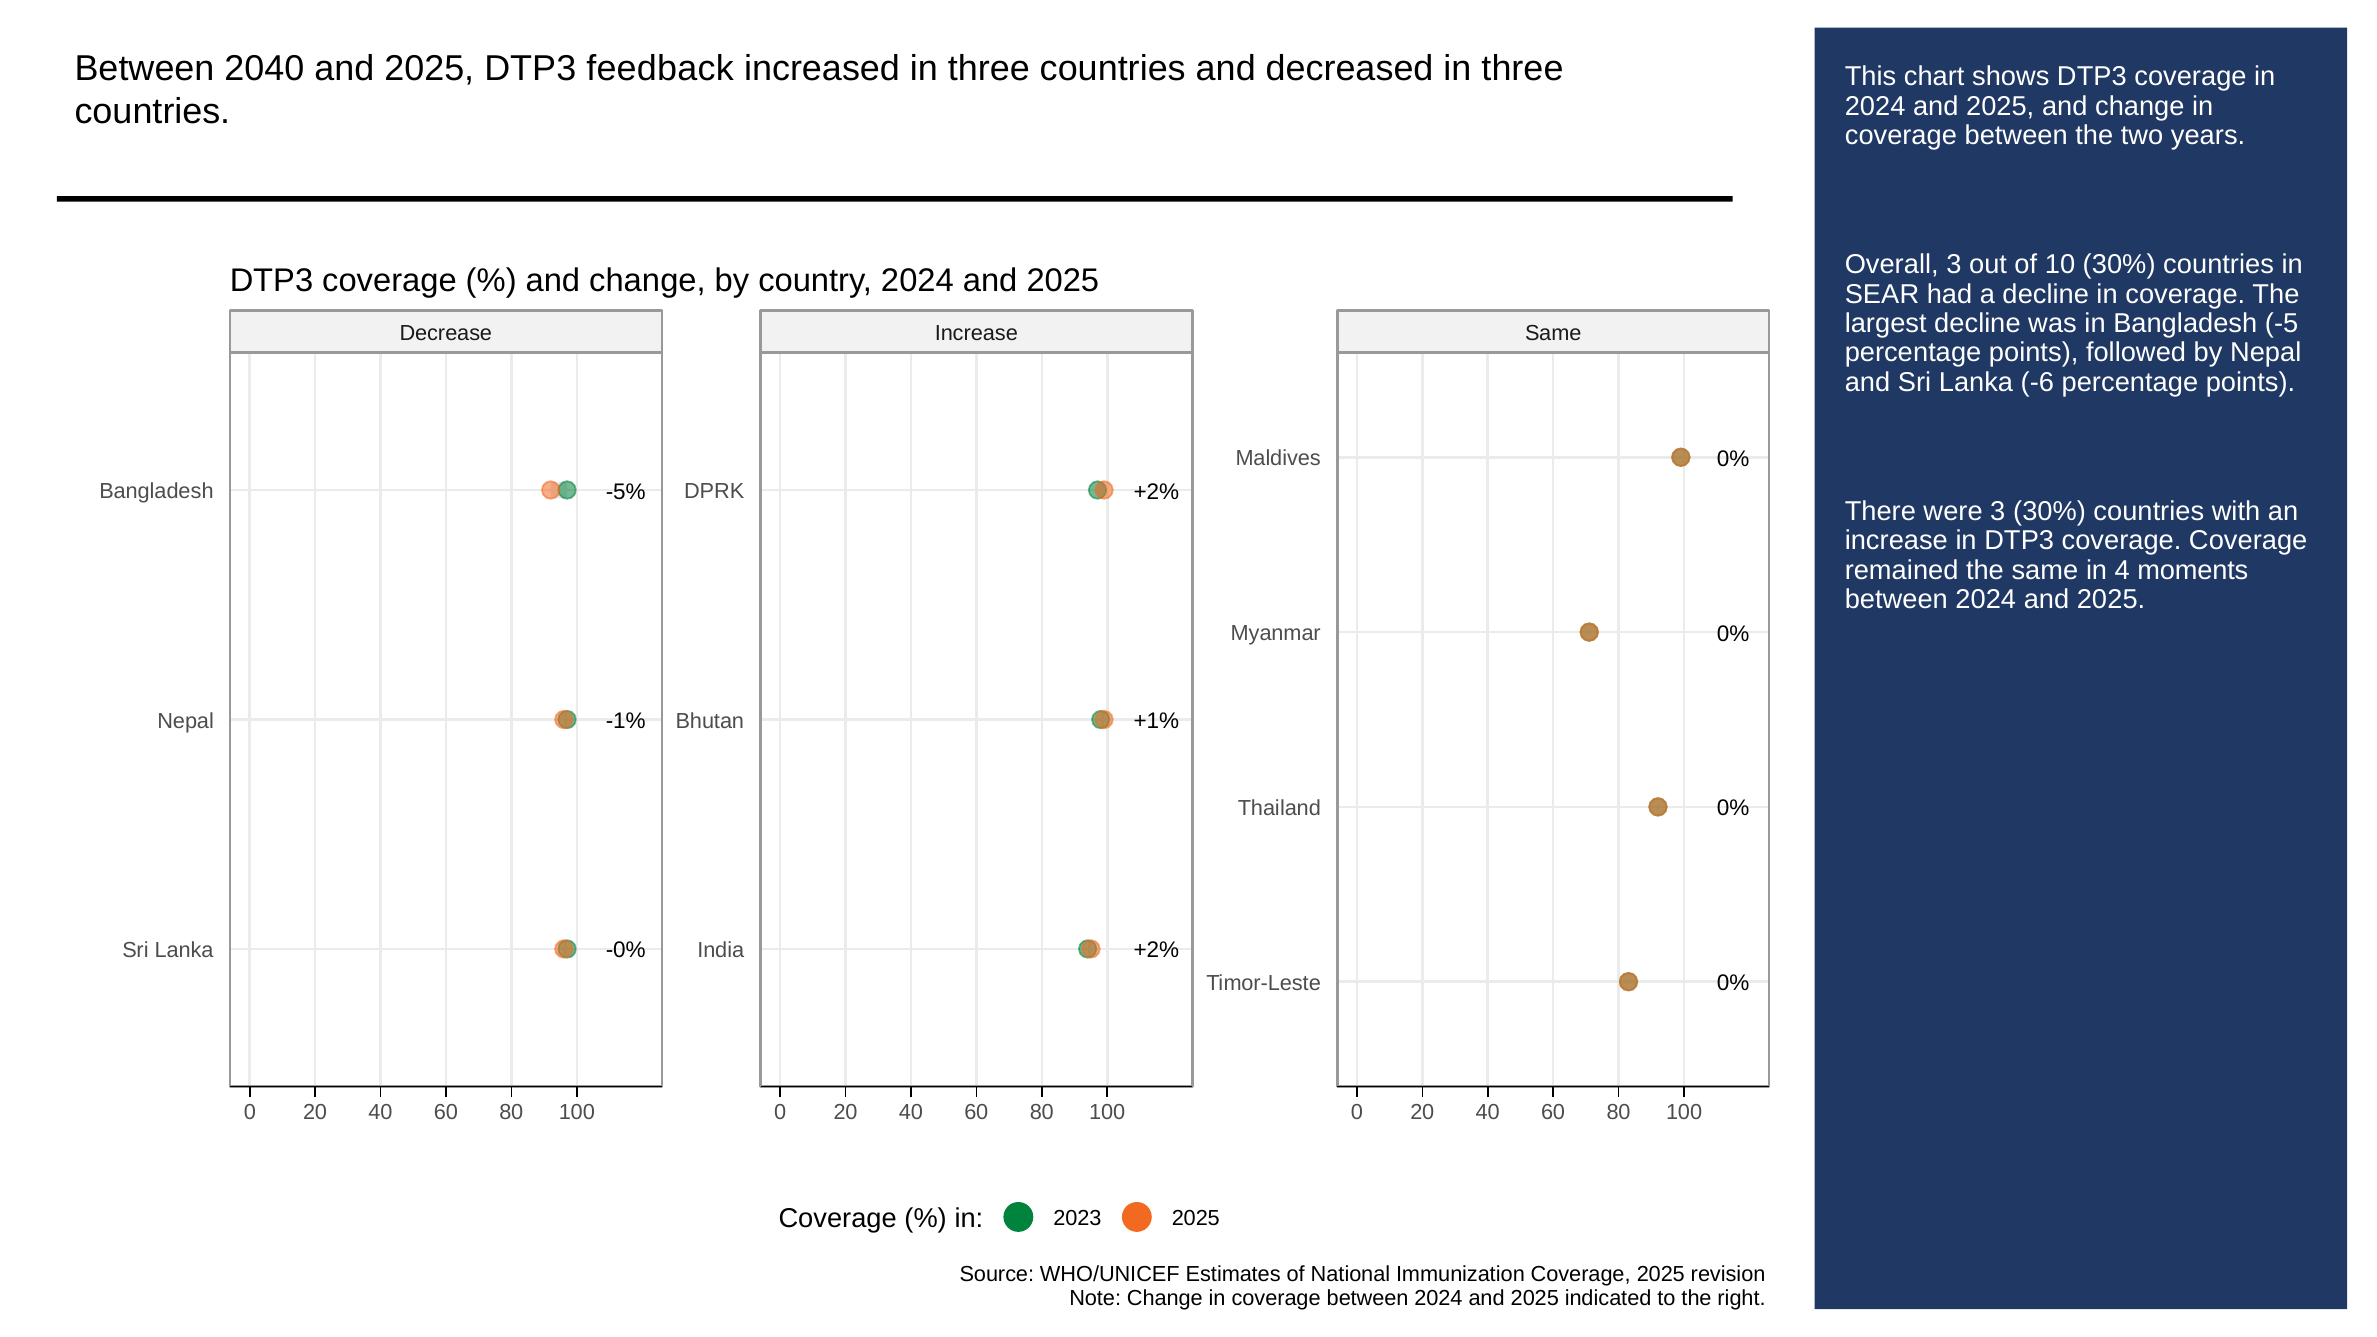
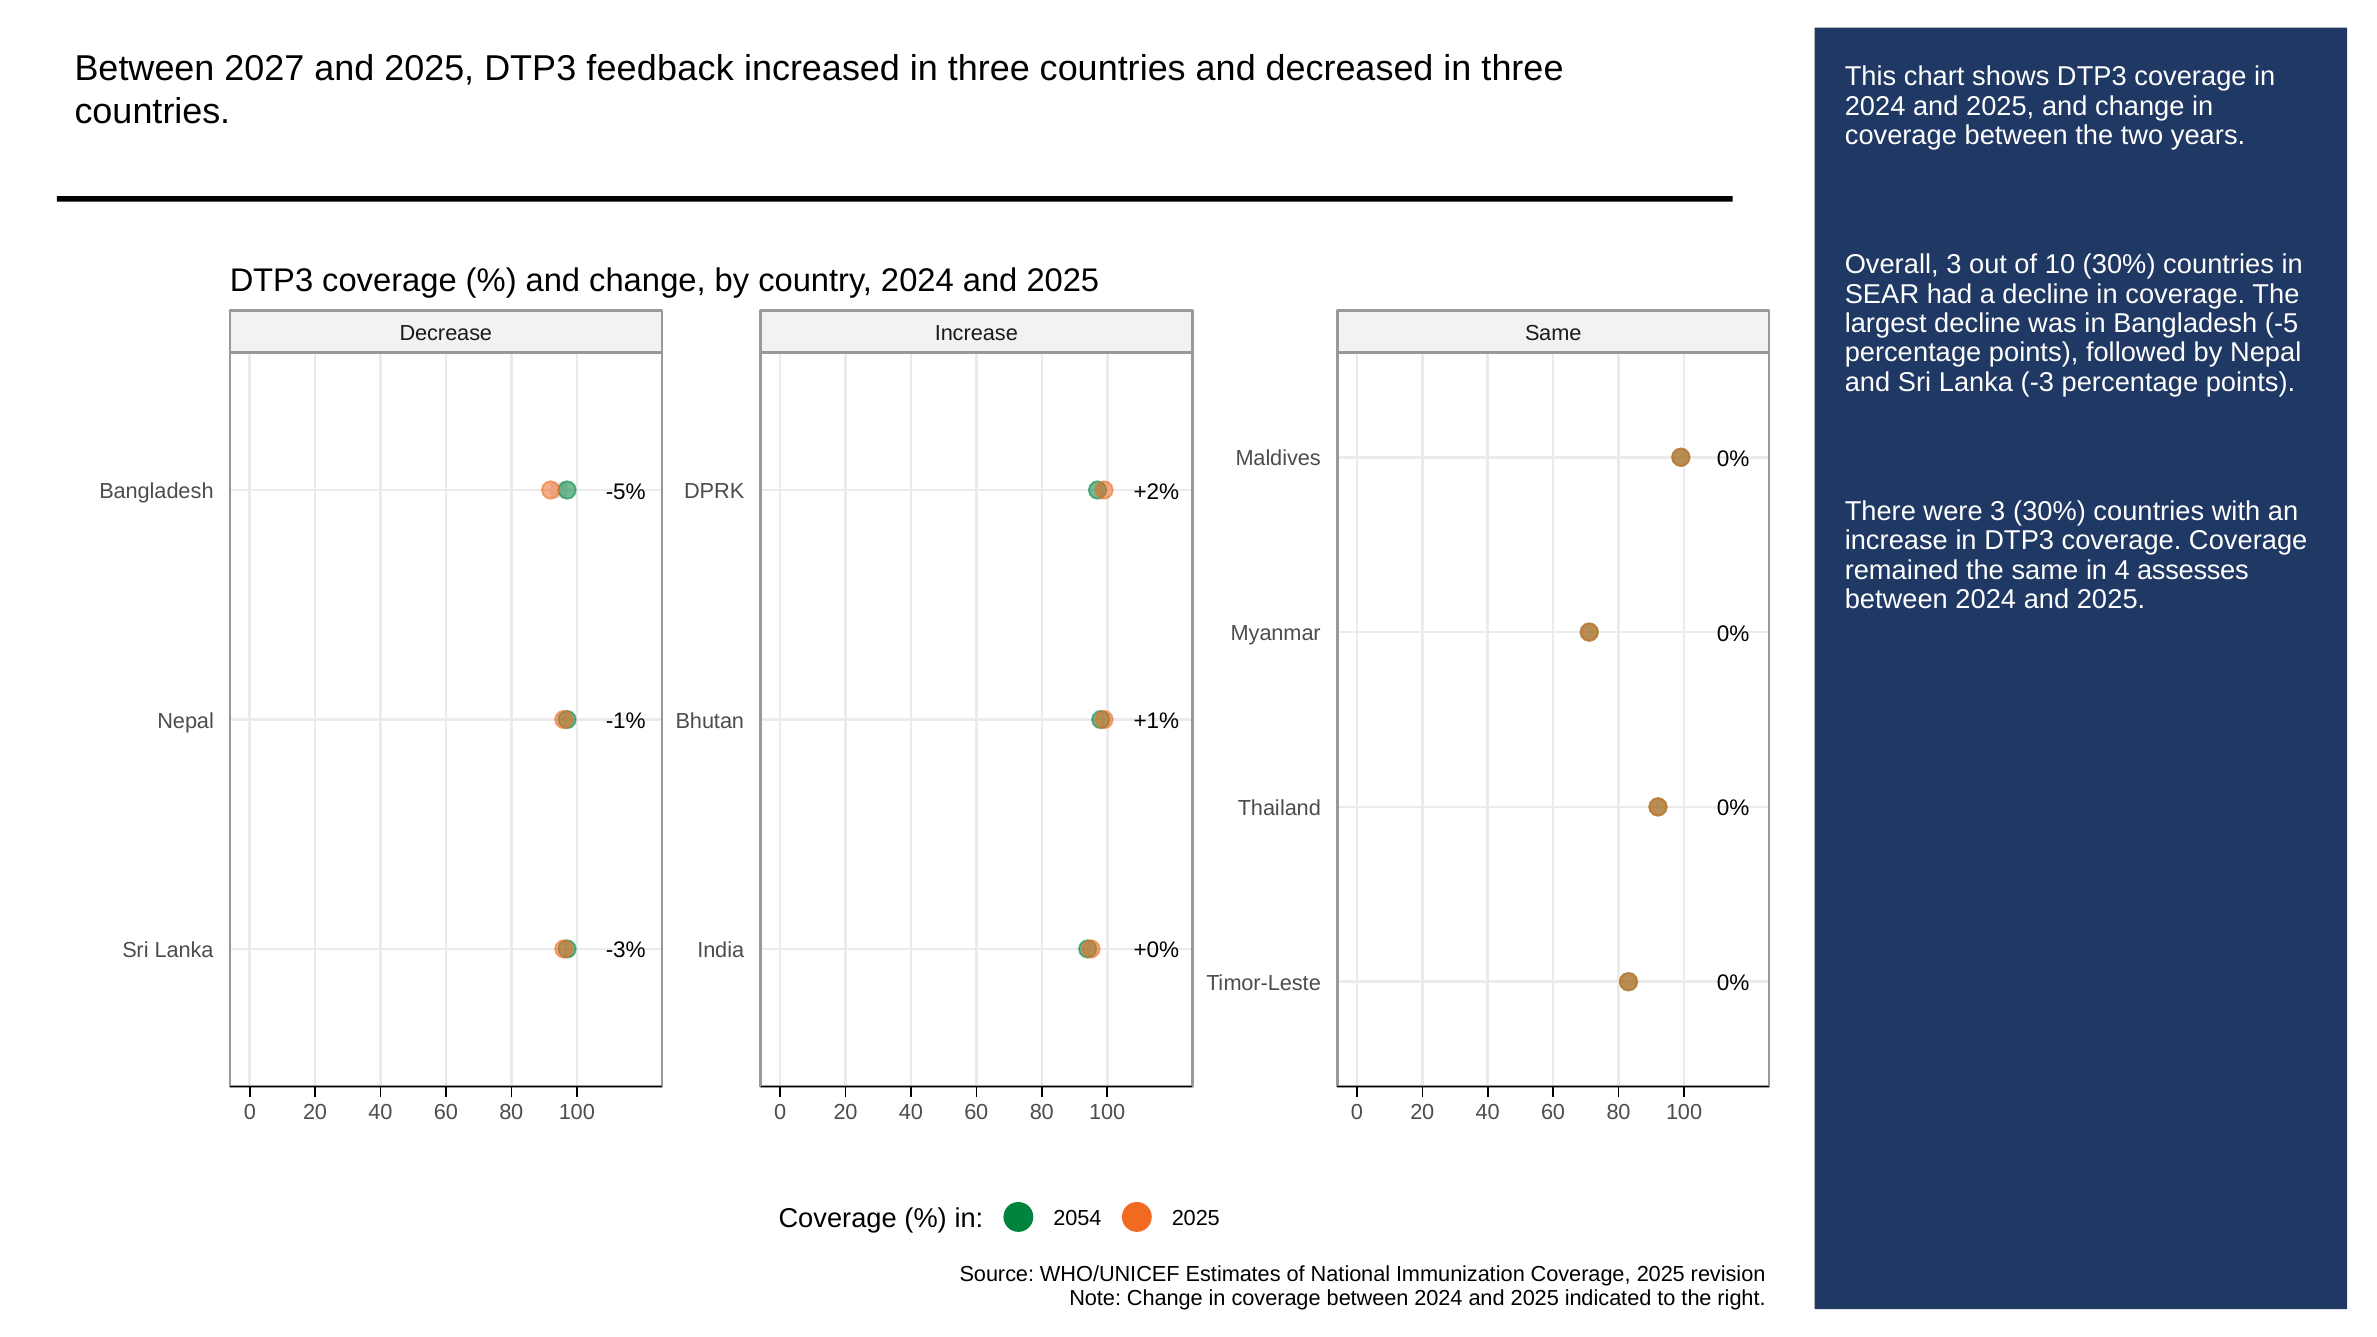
2040: 2040 -> 2027 (264, 69)
-6: -6 -> -3 (2037, 382)
moments: moments -> assesses (2193, 570)
-0%: -0% -> -3% (626, 951)
+2%: +2% -> +0% (1156, 951)
2023: 2023 -> 2054 (1078, 1218)
